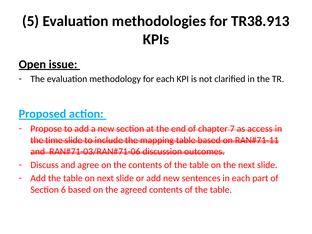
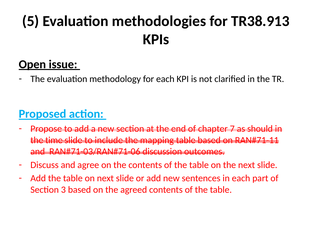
access: access -> should (260, 129)
6: 6 -> 3 (63, 190)
